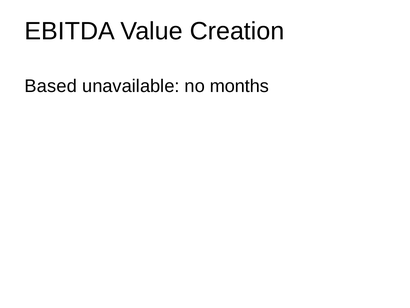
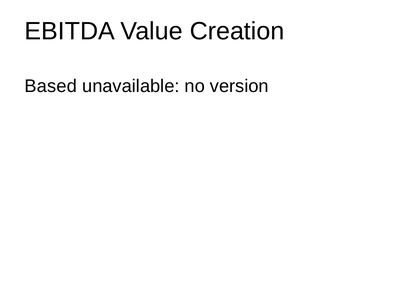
months: months -> version (239, 86)
